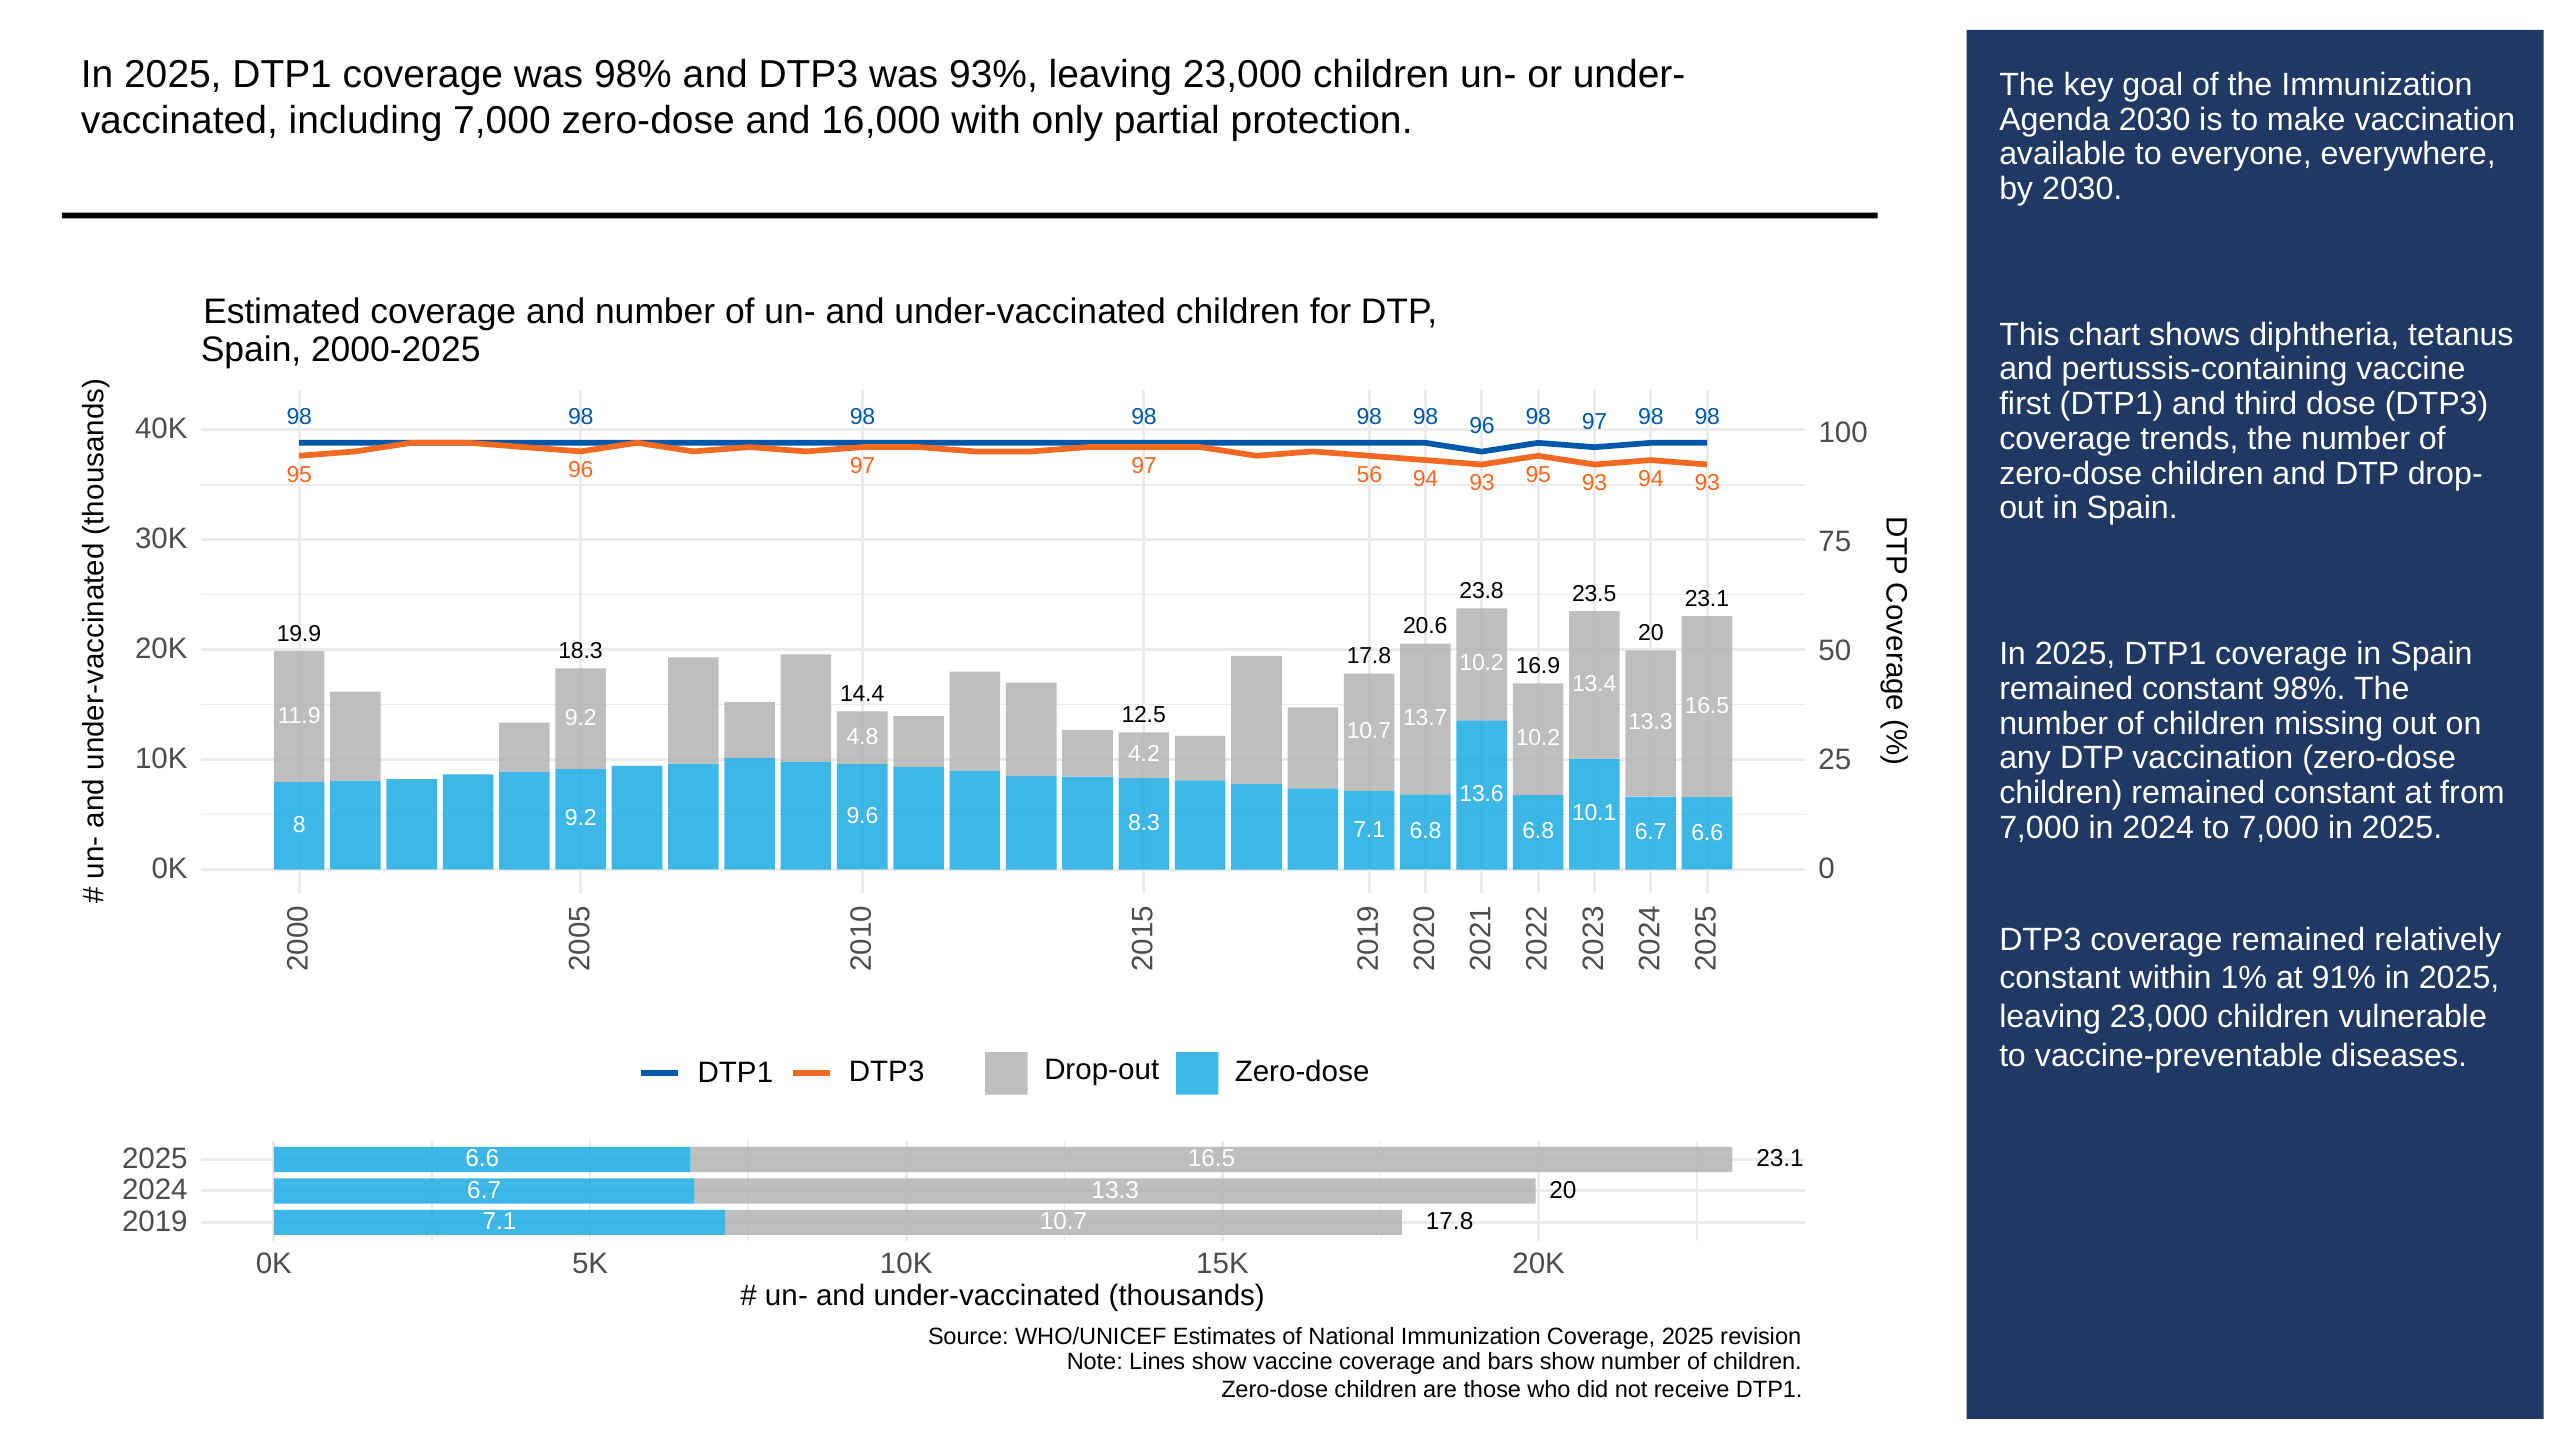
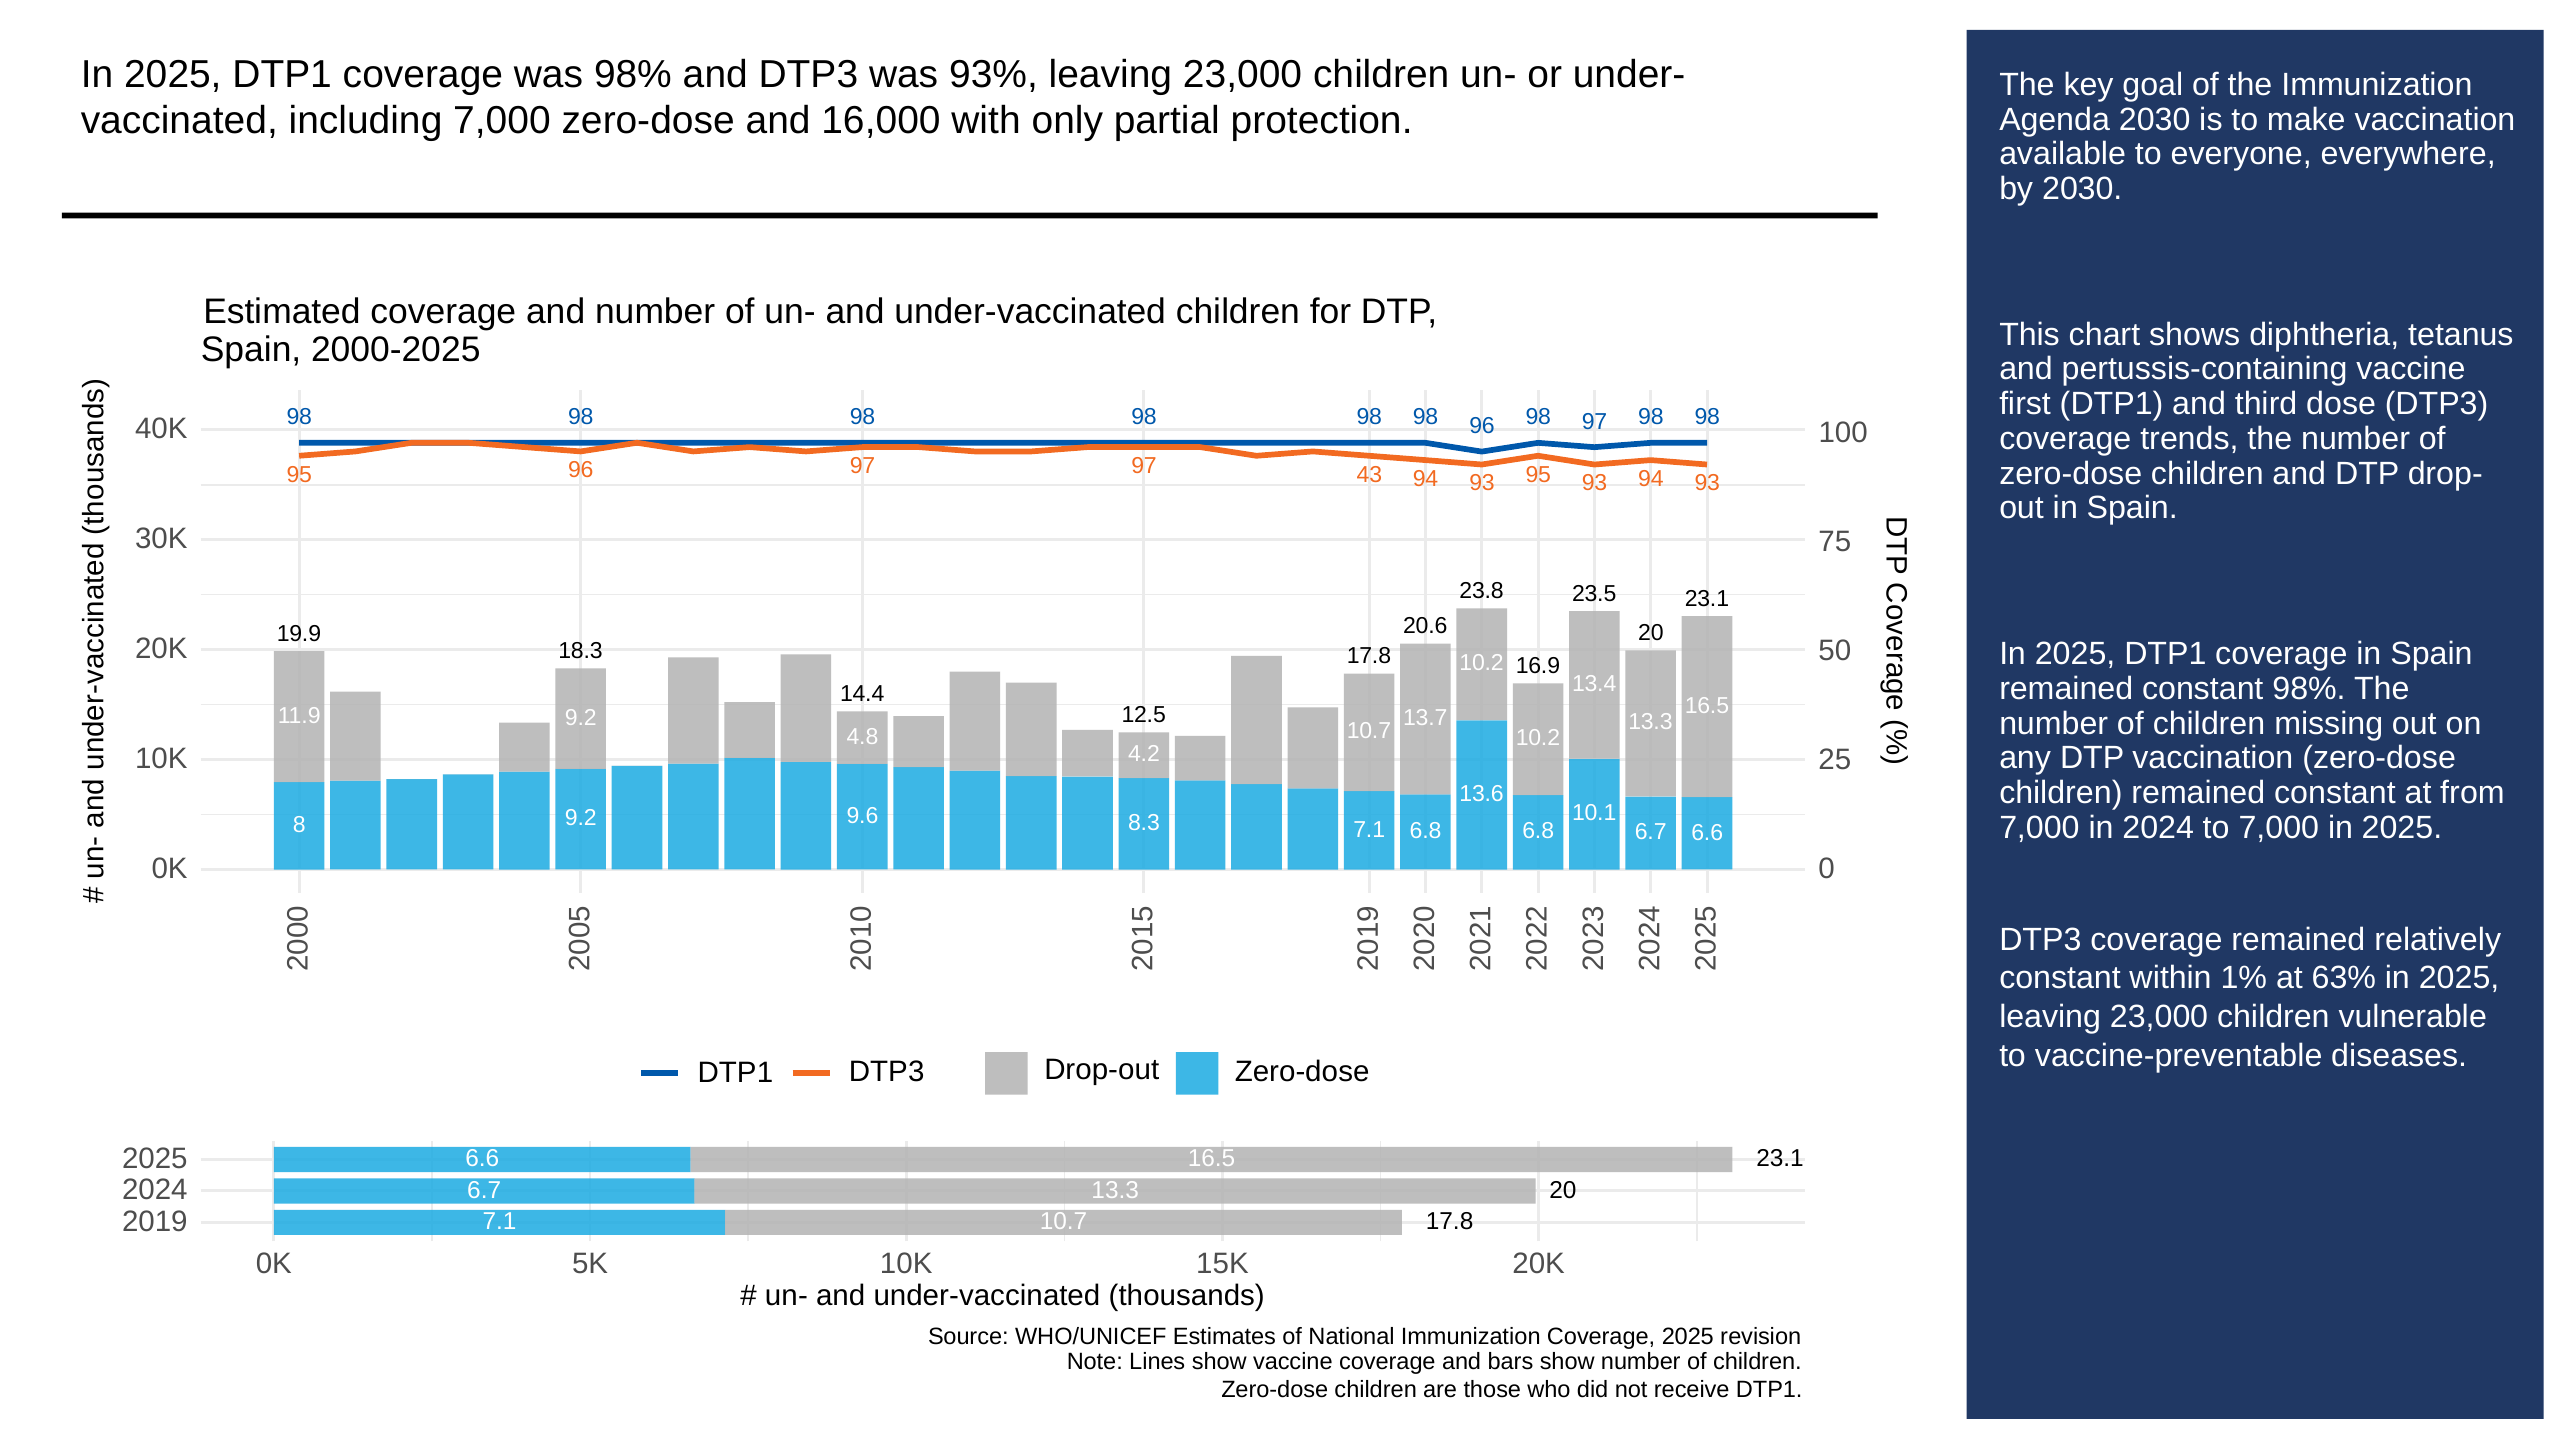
56: 56 -> 43 (1369, 475)
91%: 91% -> 63% (2344, 978)
